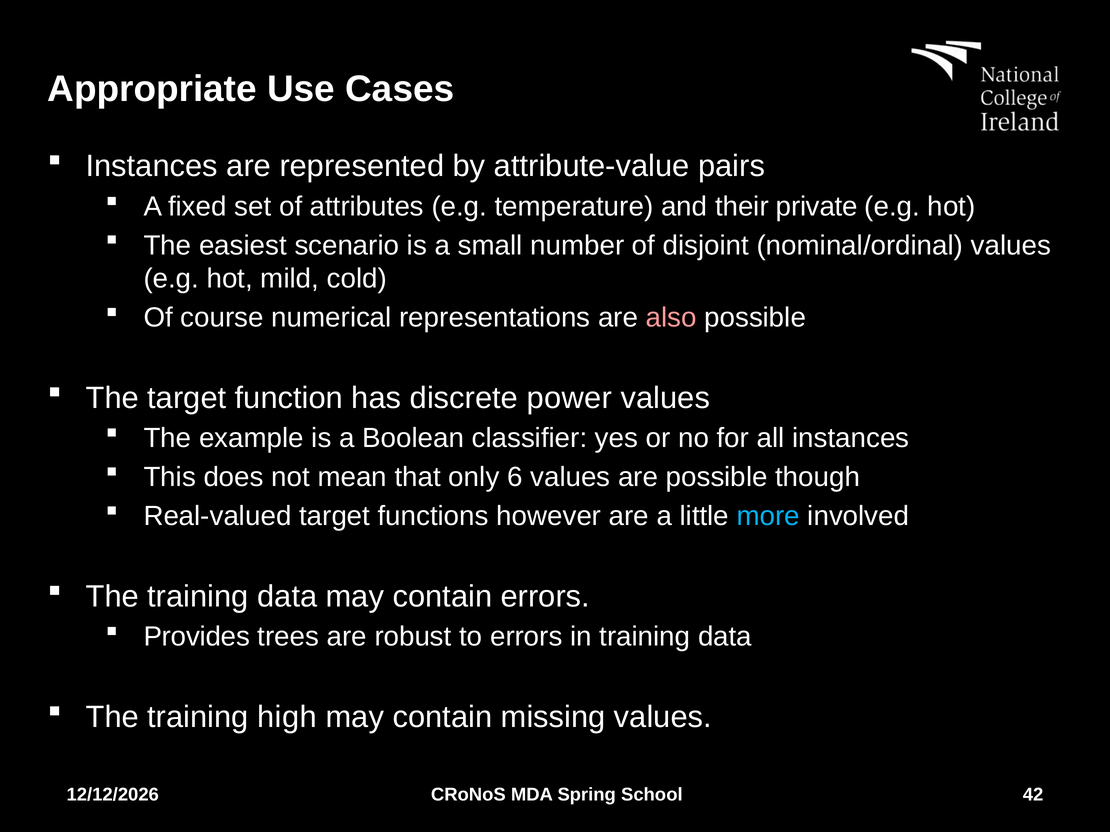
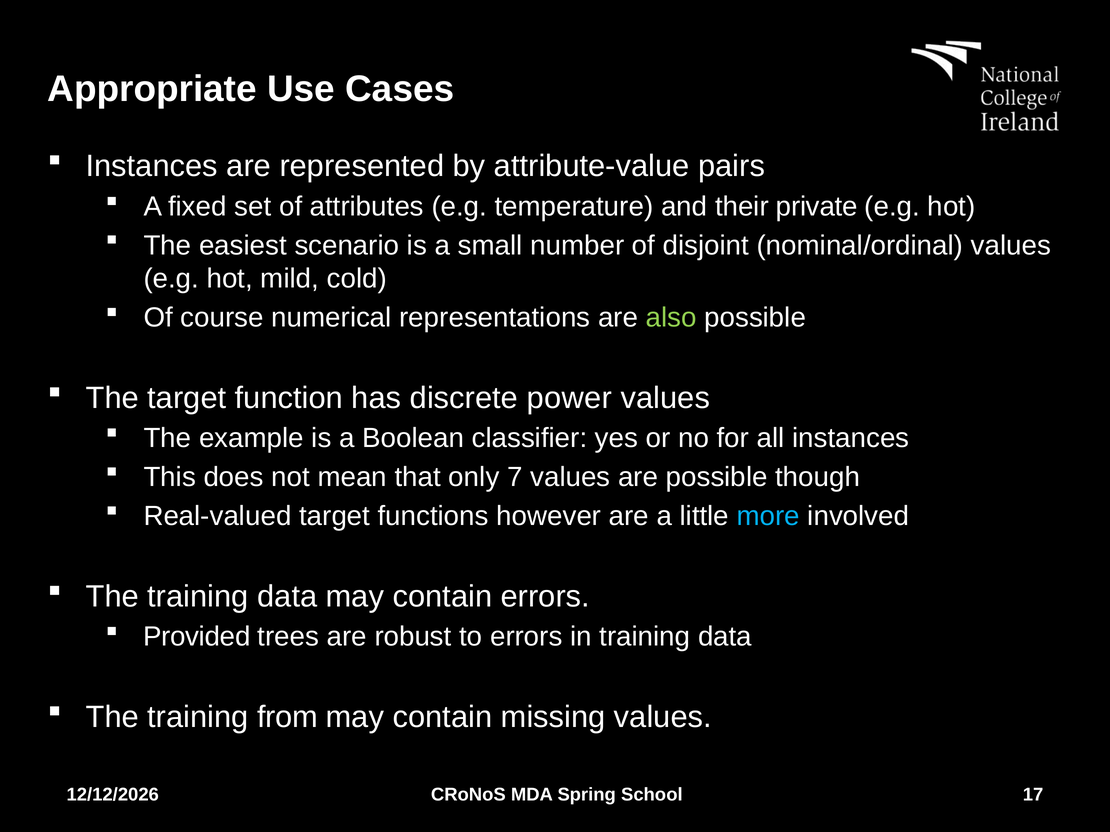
also colour: pink -> light green (671, 318)
6: 6 -> 7 (515, 477)
Provides: Provides -> Provided (197, 637)
high: high -> from (287, 718)
42: 42 -> 17 (1033, 795)
